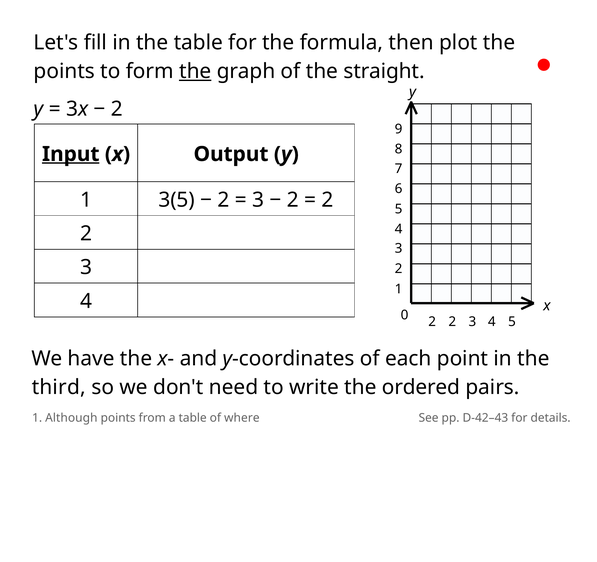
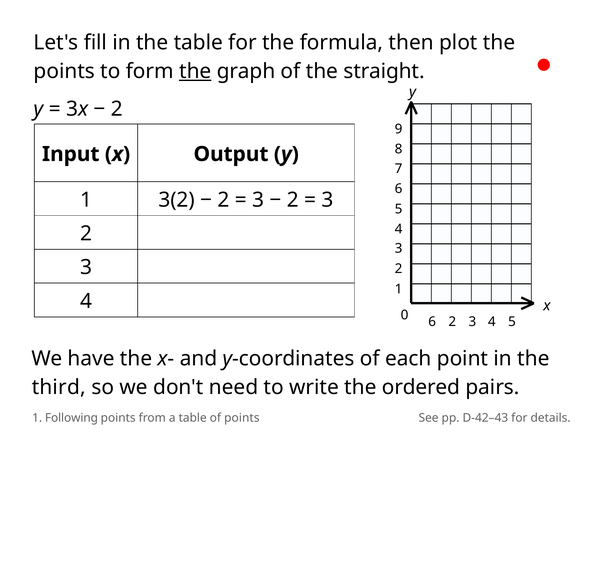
Input underline: present -> none (71, 154)
3(5: 3(5 -> 3(2 (177, 199)
2: 2 -> 3 (328, 199)
0 2: 2 -> 6 (432, 321)
Although: Although -> Following (71, 417)
of where: where -> points (242, 417)
